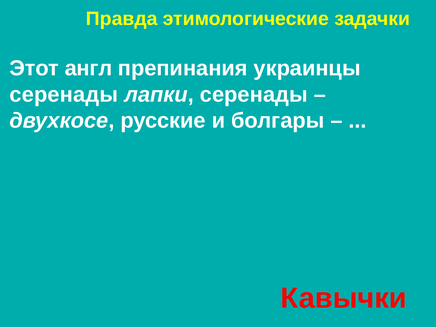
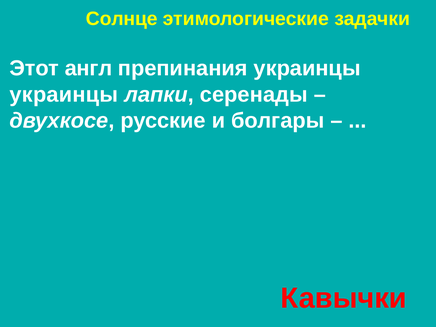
Правда: Правда -> Солнце (122, 19)
серенады: серенады -> украинцы (64, 95)
